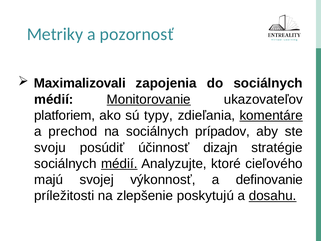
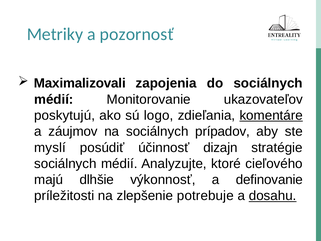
Monitorovanie underline: present -> none (149, 99)
platforiem: platforiem -> poskytujú (65, 115)
typy: typy -> logo (159, 115)
prechod: prechod -> záujmov (73, 131)
svoju: svoju -> myslí (50, 147)
médií underline: present -> none (119, 163)
svojej: svojej -> dlhšie (97, 180)
poskytujú: poskytujú -> potrebuje (205, 196)
